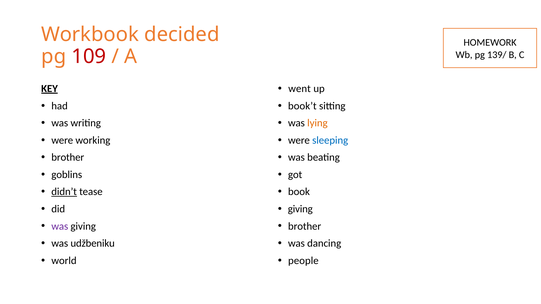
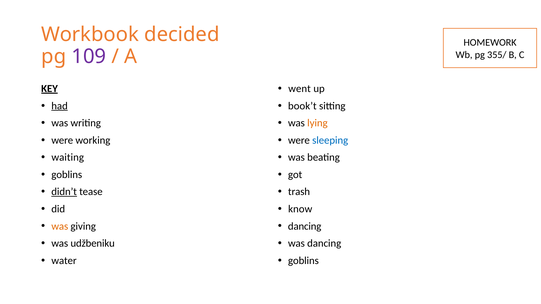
139/: 139/ -> 355/ (497, 55)
109 colour: red -> purple (89, 56)
had underline: none -> present (60, 106)
brother: brother -> waiting (68, 158)
book: book -> trash (299, 192)
giving: giving -> know (300, 209)
was colour: purple -> orange (60, 226)
brother: brother -> dancing (305, 226)
world: world -> water (64, 261)
people: people -> goblins (303, 261)
